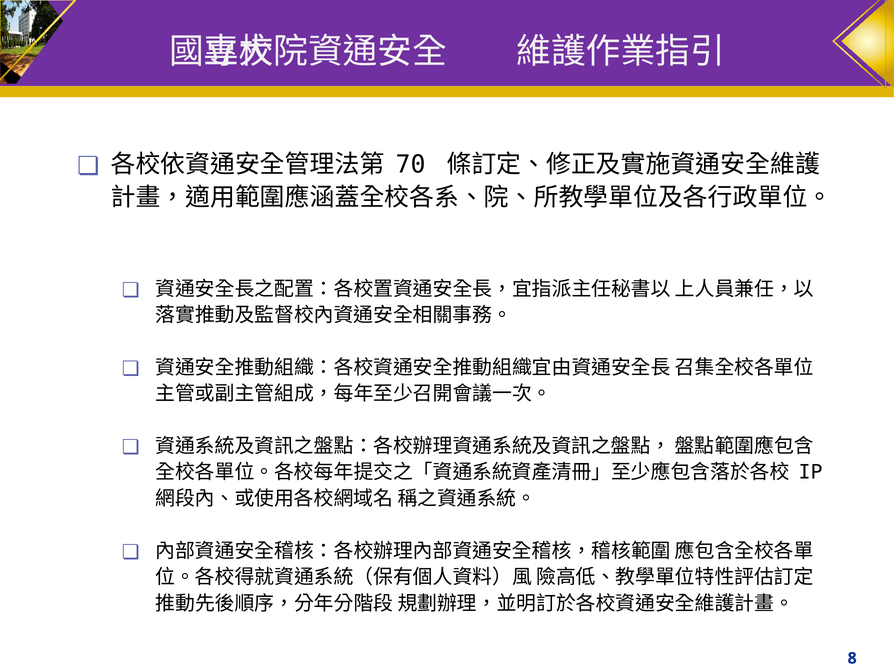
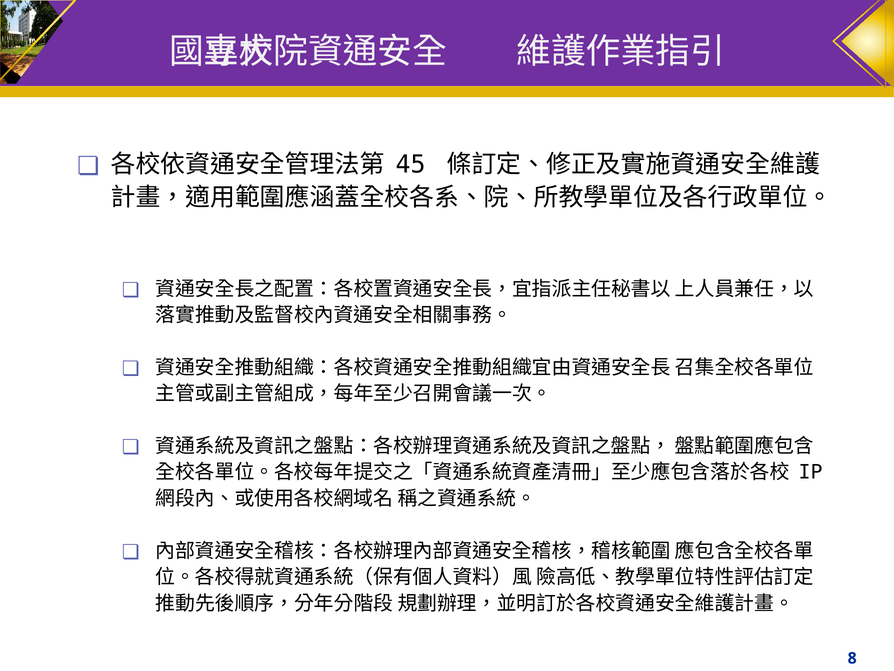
70: 70 -> 45 (411, 165)
